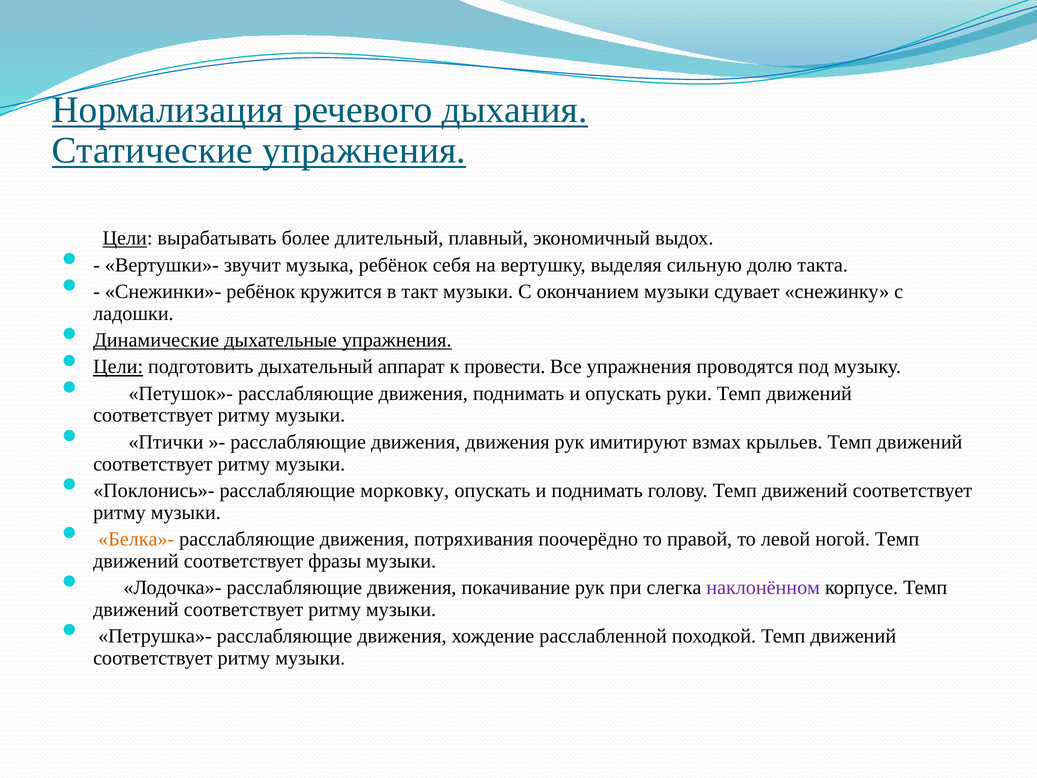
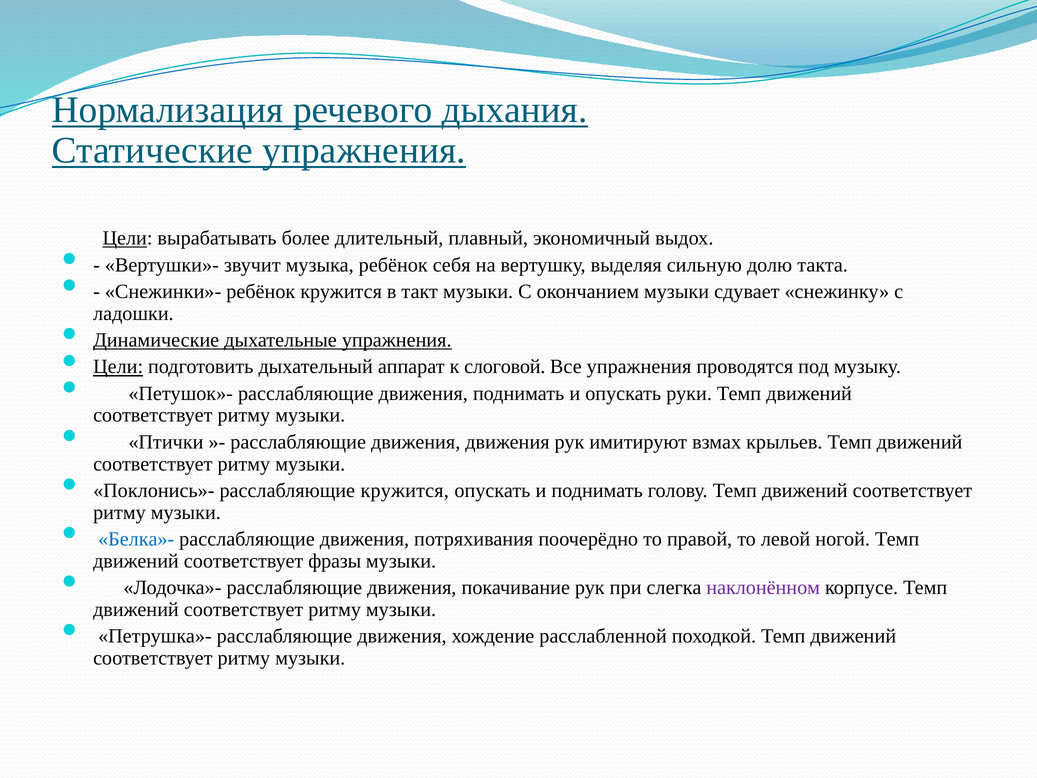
провести: провести -> слоговой (505, 367)
расслабляющие морковку: морковку -> кружится (405, 490)
Белка»- colour: orange -> blue (136, 539)
